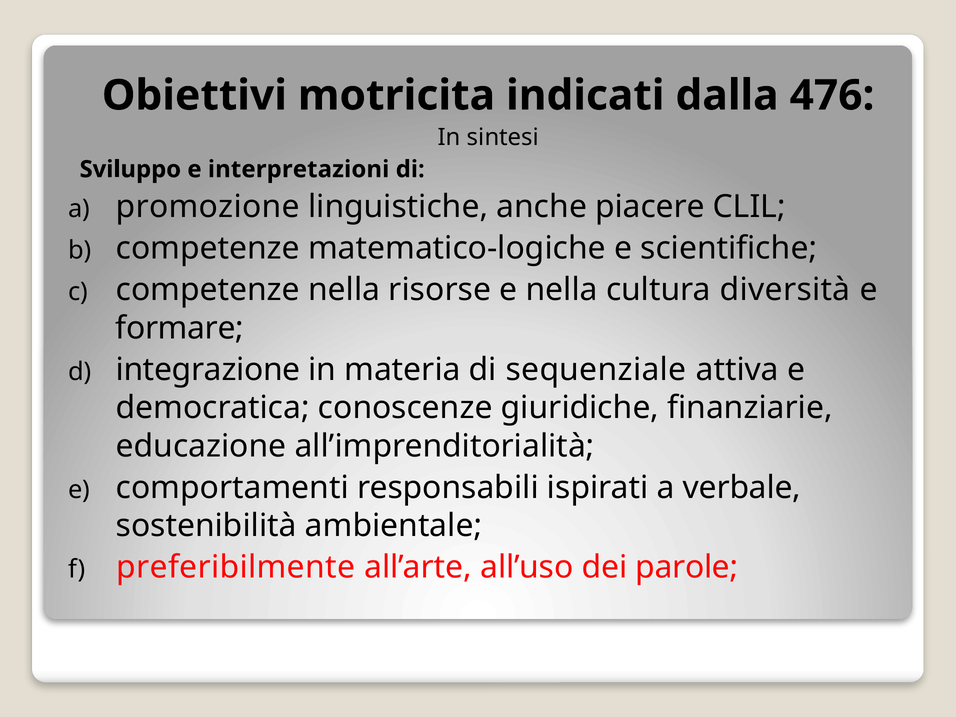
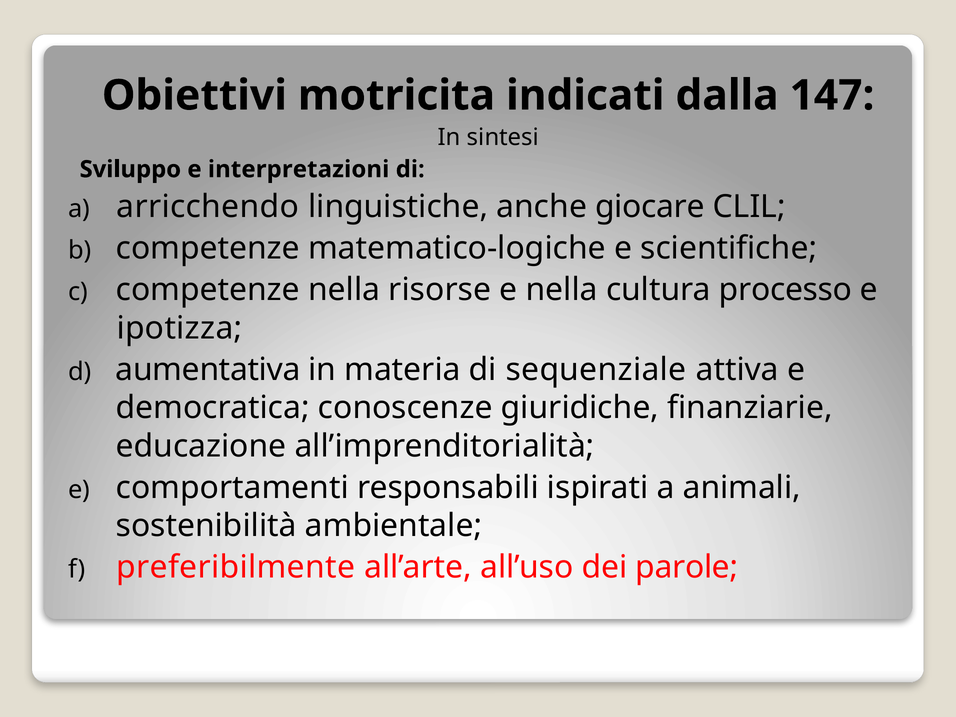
476: 476 -> 147 (832, 96)
promozione: promozione -> arricchendo (208, 207)
piacere: piacere -> giocare (650, 207)
diversità: diversità -> processo (785, 290)
formare: formare -> ipotizza (179, 328)
integrazione: integrazione -> aumentativa (208, 370)
verbale: verbale -> animali (742, 488)
